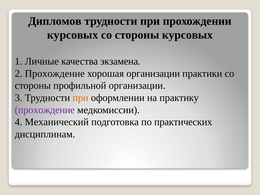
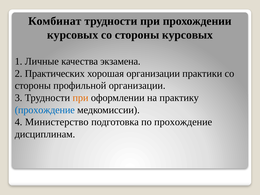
Дипломов: Дипломов -> Комбинат (55, 21)
2 Прохождение: Прохождение -> Практических (55, 73)
прохождение colour: purple -> blue (45, 110)
Механический: Механический -> Министерство (57, 122)
по практических: практических -> прохождение (183, 122)
